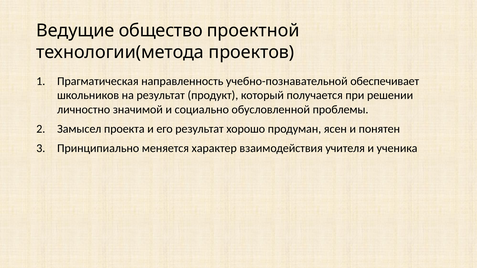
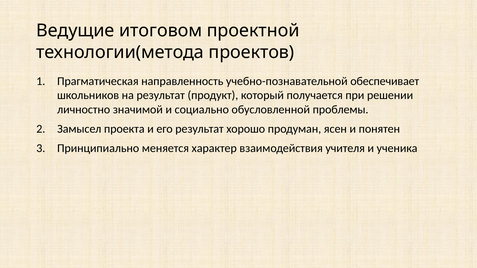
общество: общество -> итоговом (161, 31)
